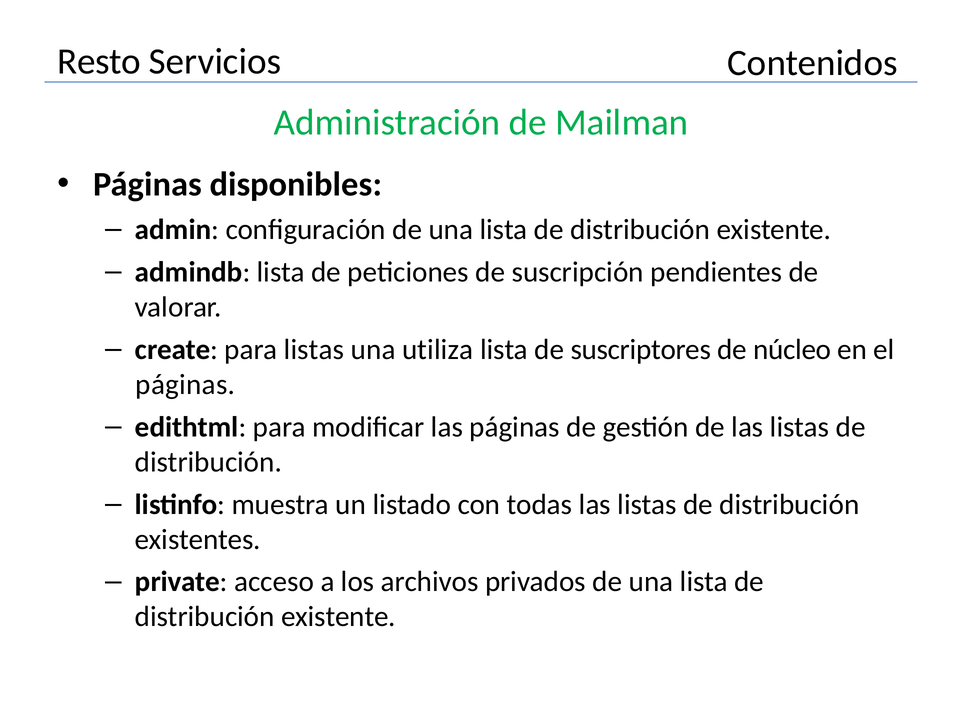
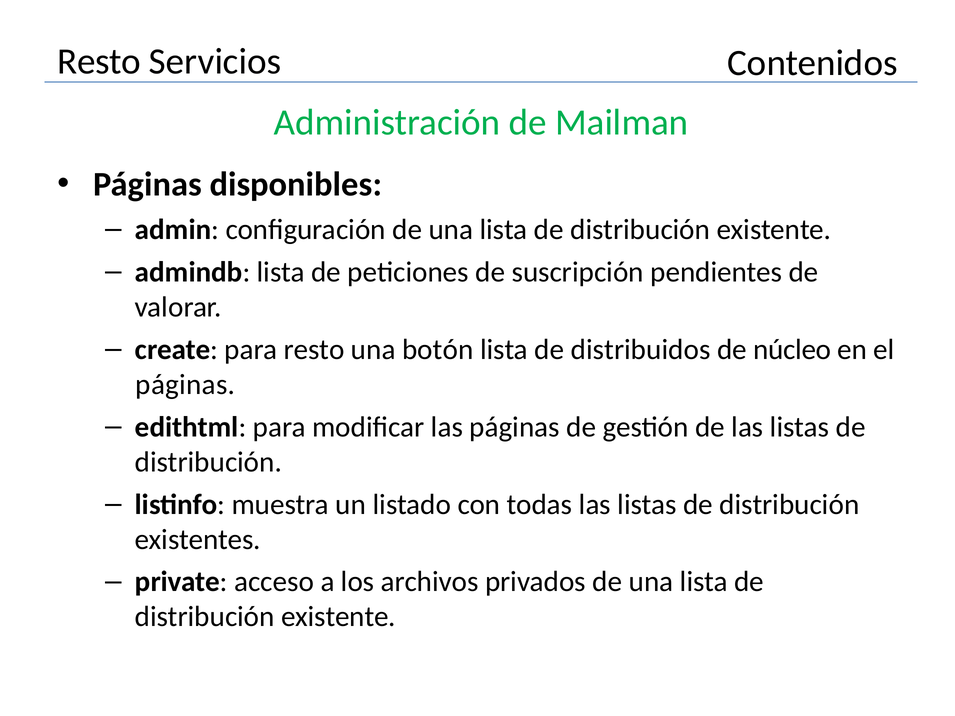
para listas: listas -> resto (314, 350)
utiliza: utiliza -> botón (438, 350)
suscriptores: suscriptores -> distribuidos (641, 350)
